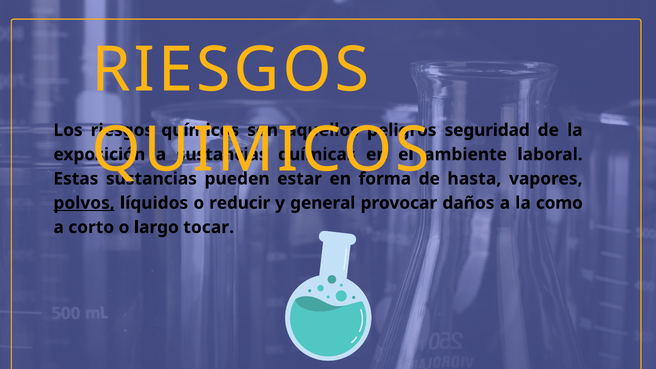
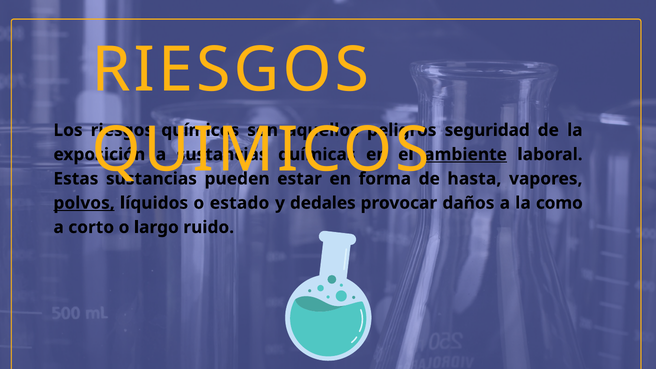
ambiente underline: none -> present (466, 154)
reducir: reducir -> estado (240, 203)
general: general -> dedales (323, 203)
tocar: tocar -> ruido (209, 227)
